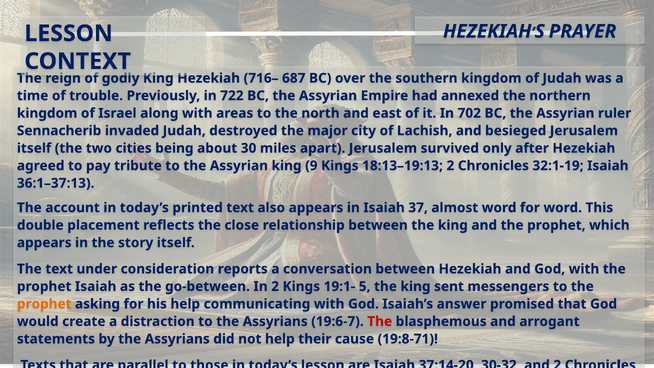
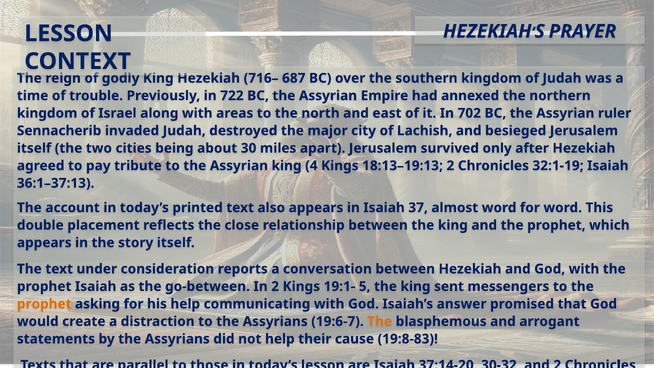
9: 9 -> 4 (311, 166)
The colour: red -> orange (380, 321)
19:8-71: 19:8-71 -> 19:8-83 (408, 339)
